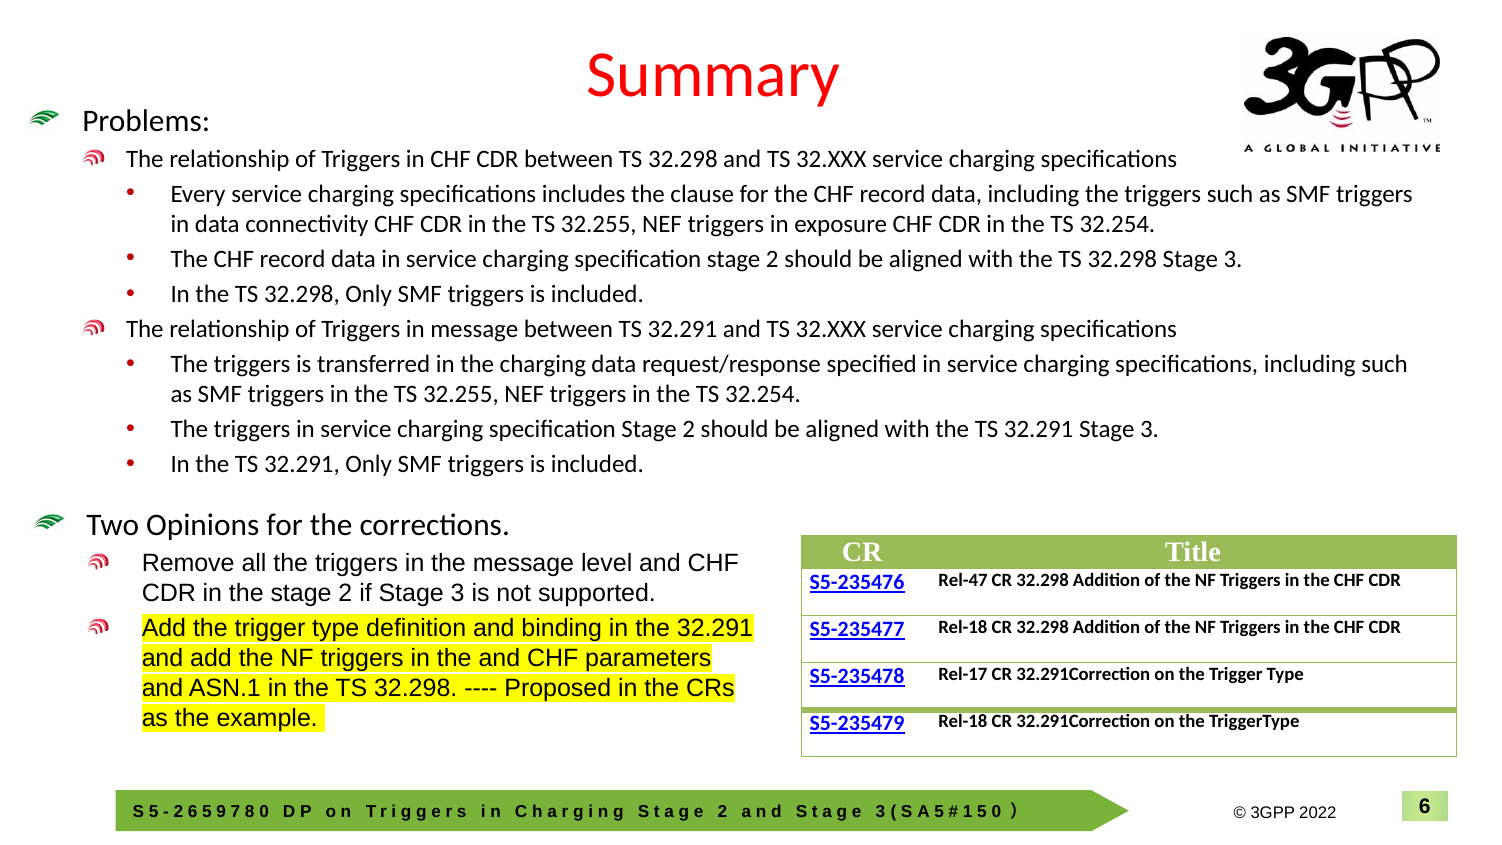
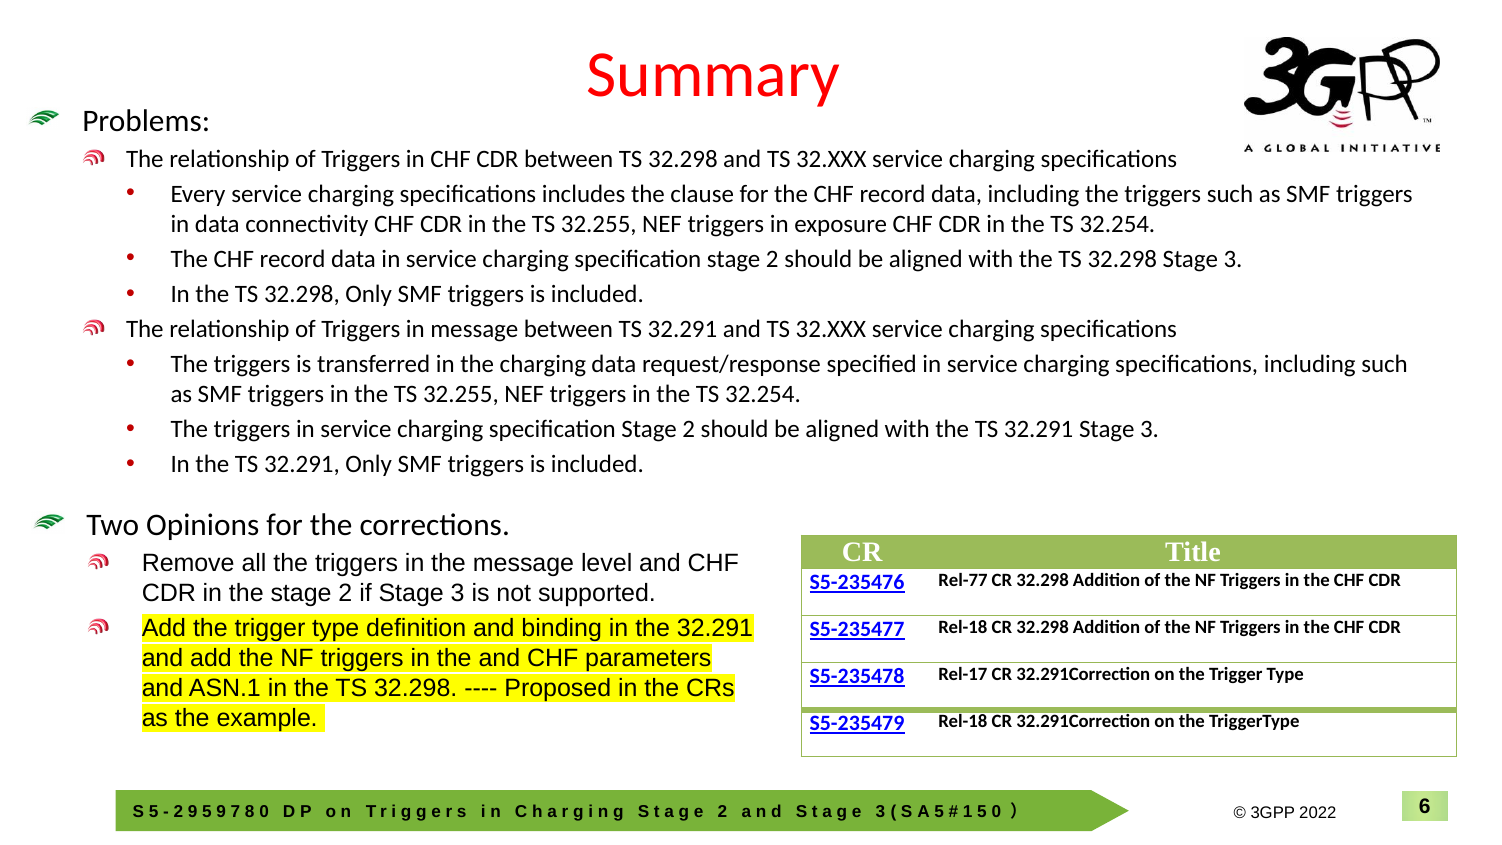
Rel-47: Rel-47 -> Rel-77 (963, 581)
2 6: 6 -> 9 (193, 812)
